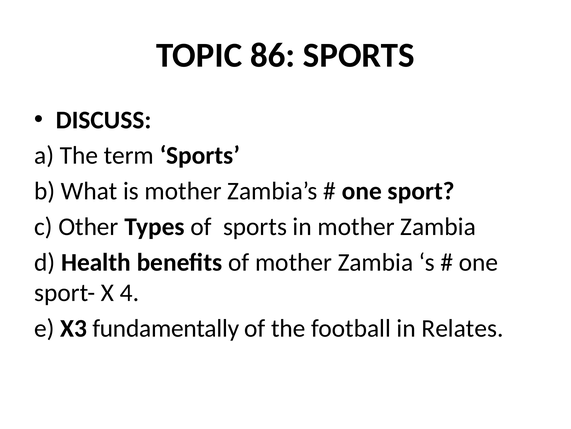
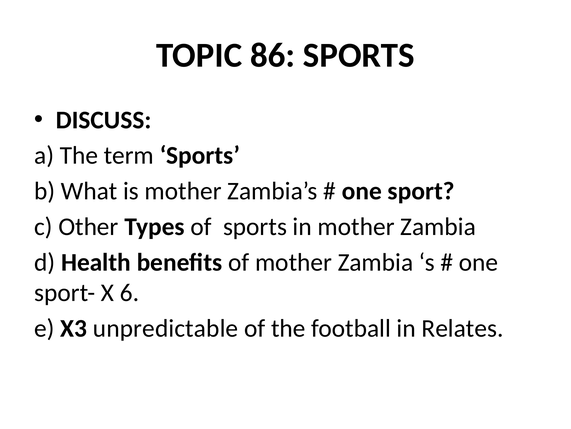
4: 4 -> 6 (129, 292)
fundamentally: fundamentally -> unpredictable (166, 328)
